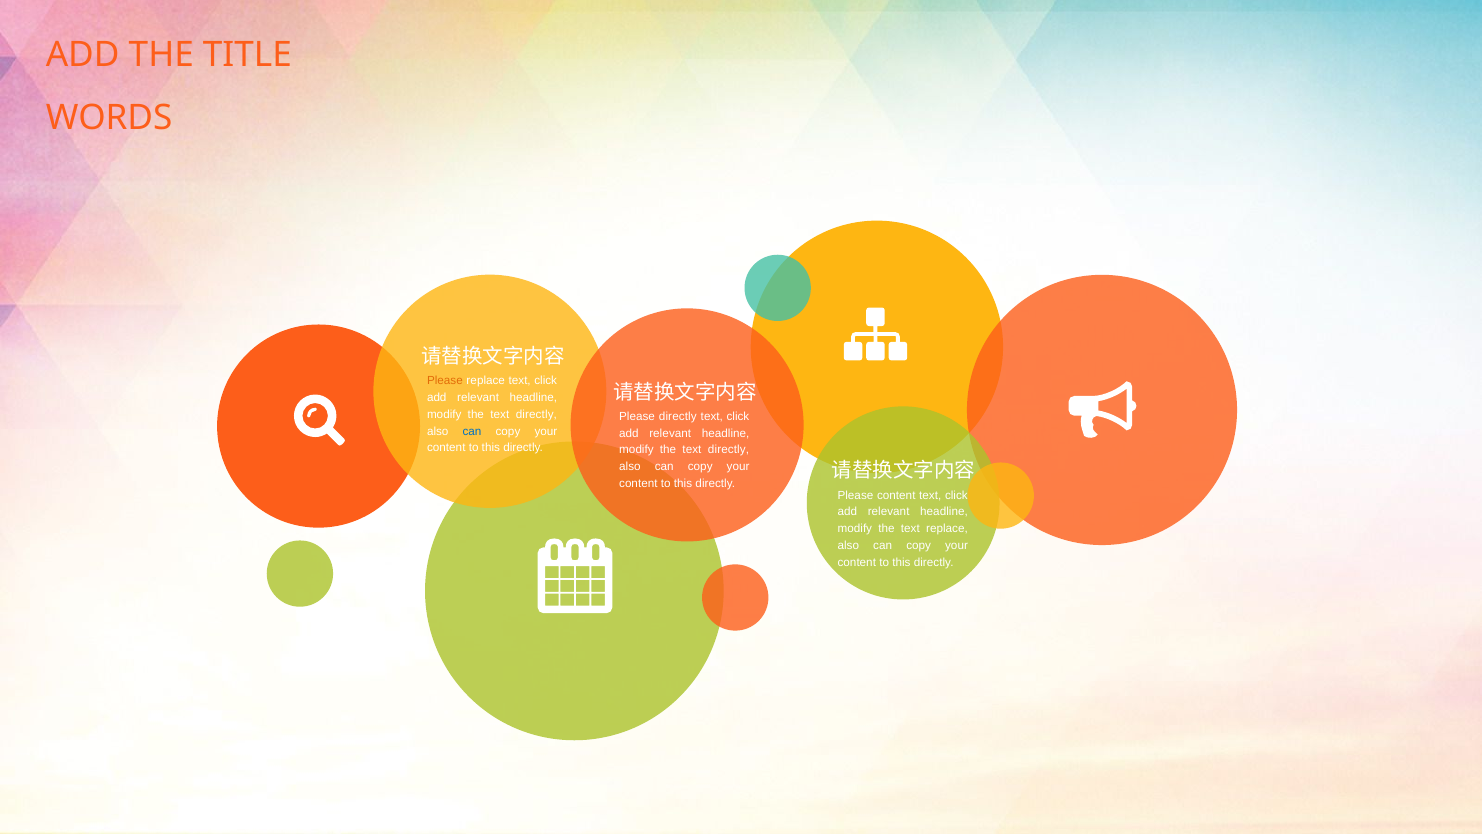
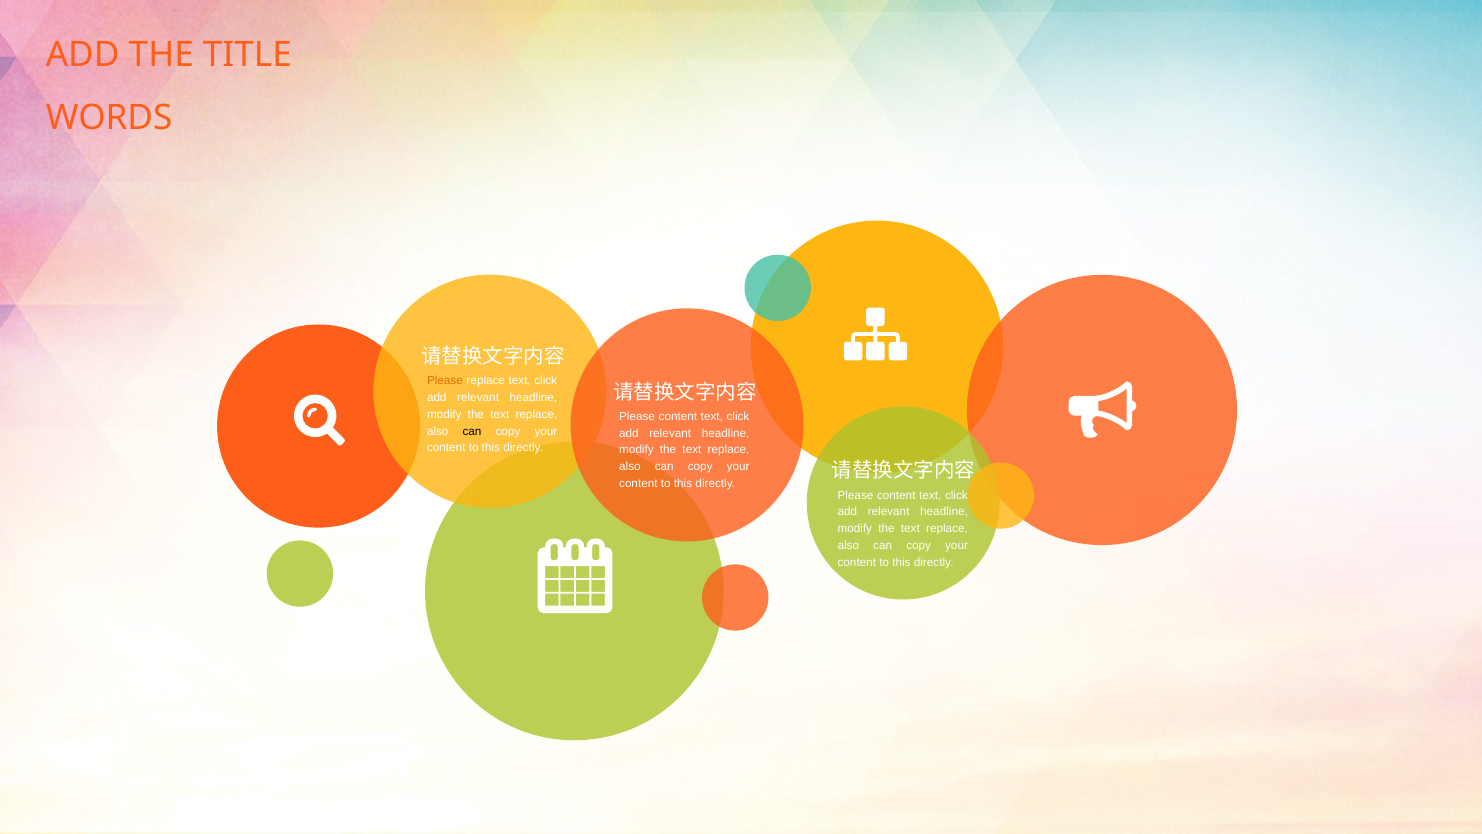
directly: directly -> replace (536, 414)
directly: directly -> content (678, 416)
can colour: blue -> black (472, 431)
directly: directly -> replace (729, 450)
